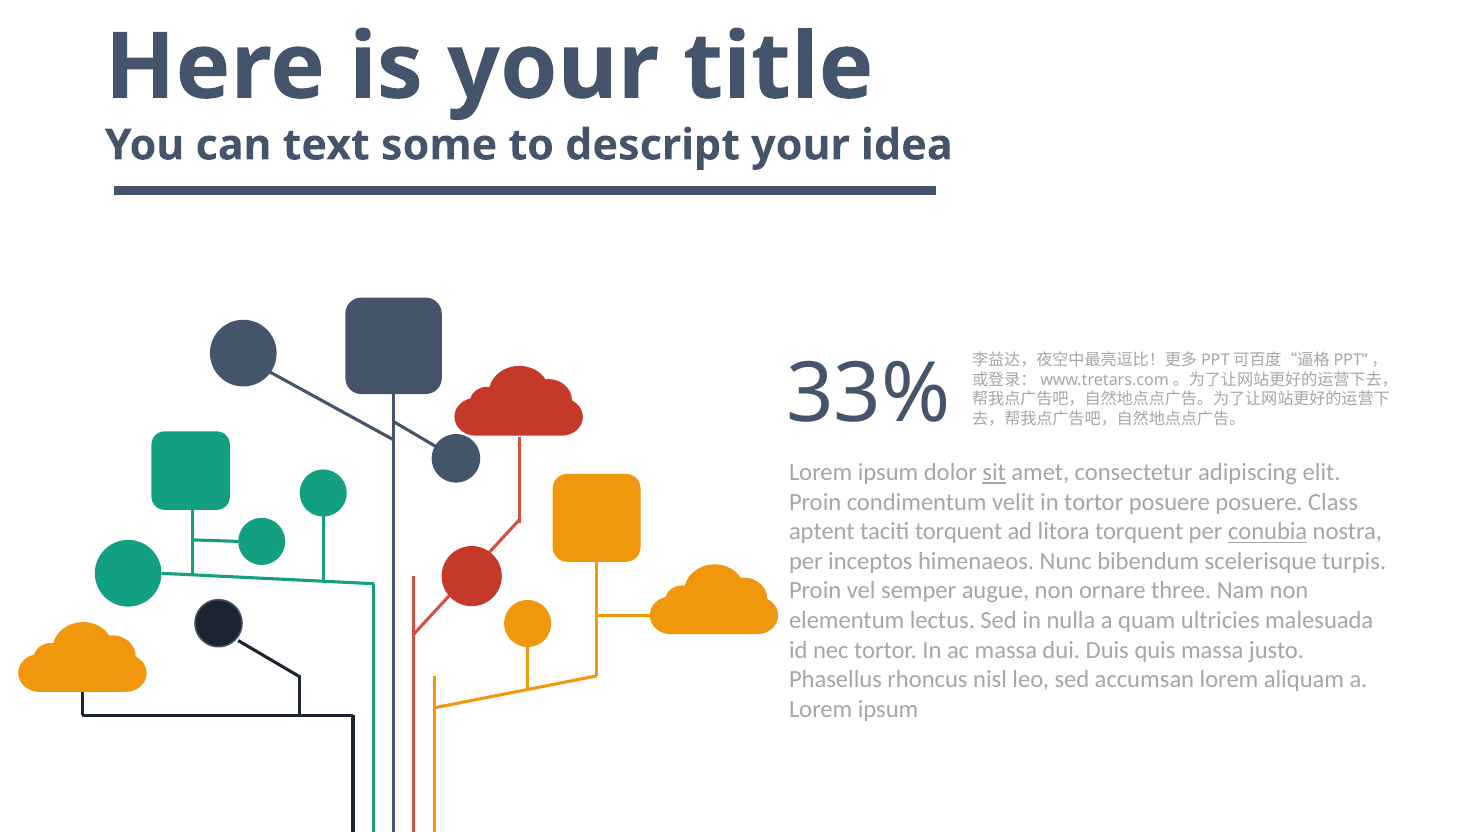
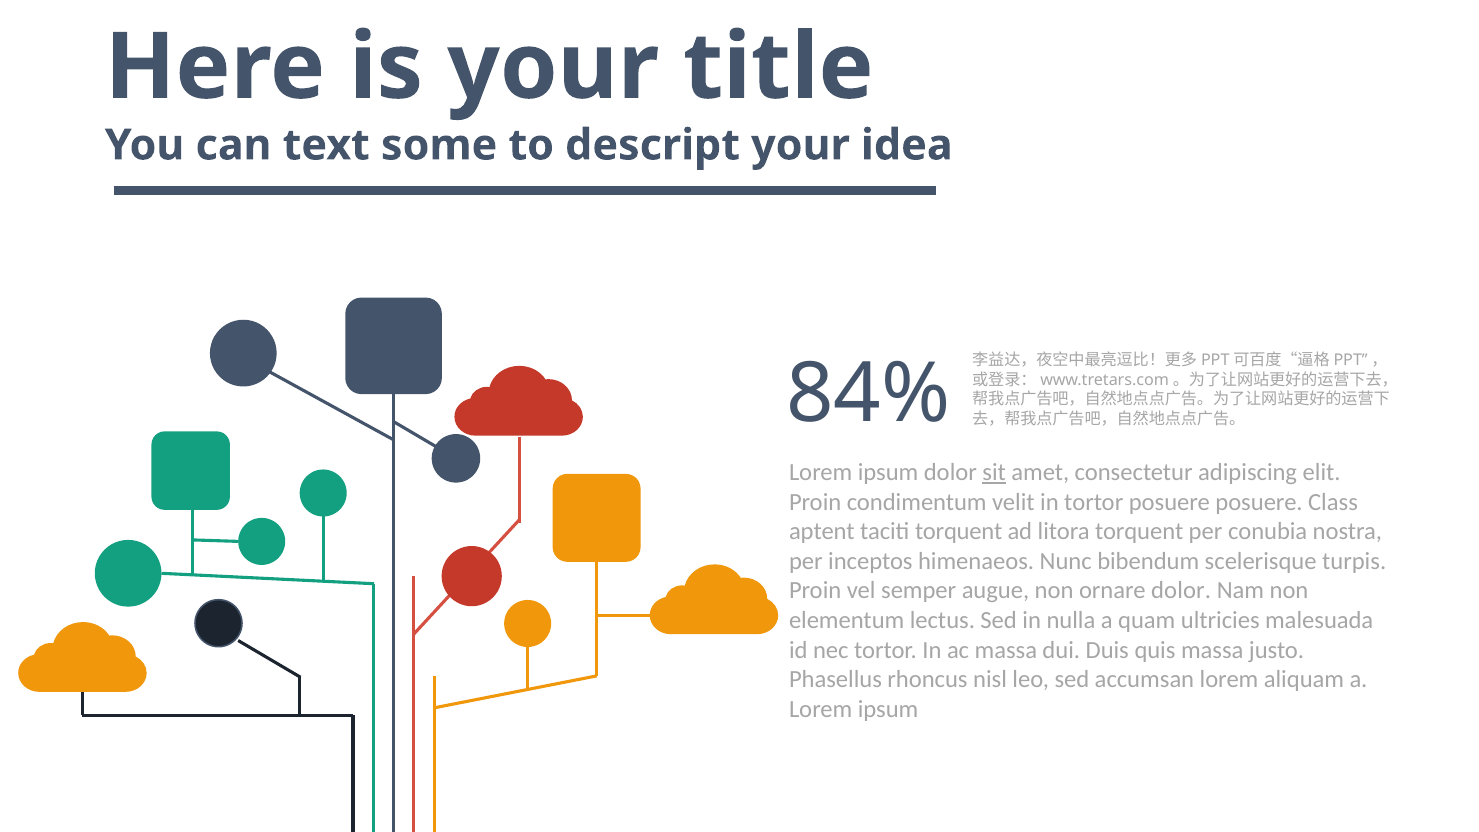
33%: 33% -> 84% (868, 394)
conubia underline: present -> none (1268, 532)
ornare three: three -> dolor (1181, 591)
